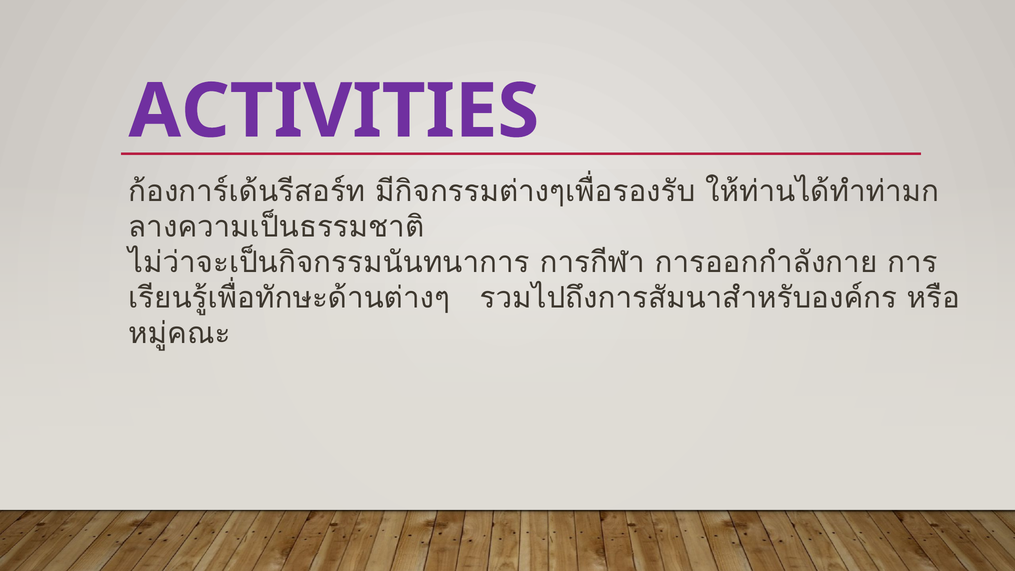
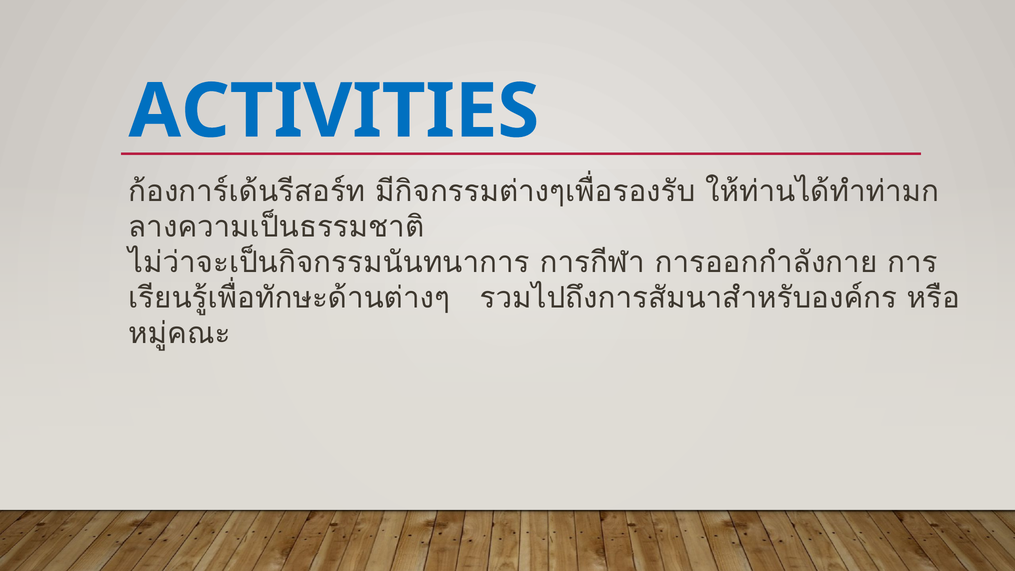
ACTIVITIES colour: purple -> blue (334, 111)
